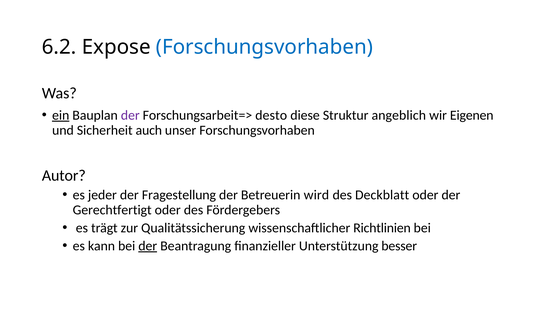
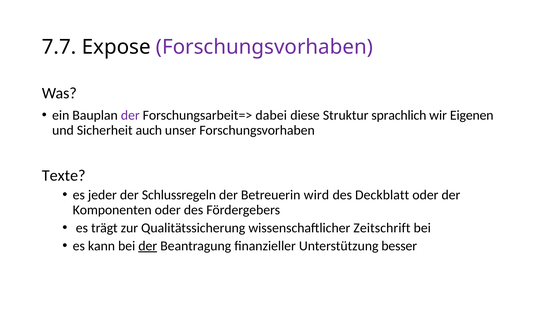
6.2: 6.2 -> 7.7 (59, 47)
Forschungsvorhaben colour: blue -> purple (264, 47)
ein underline: present -> none (61, 115)
desto: desto -> dabei (271, 115)
angeblich: angeblich -> sprachlich (399, 115)
Autor: Autor -> Texte (64, 176)
Fragestellung: Fragestellung -> Schlussregeln (179, 195)
Gerechtfertigt: Gerechtfertigt -> Komponenten (112, 210)
Richtlinien: Richtlinien -> Zeitschrift (382, 228)
